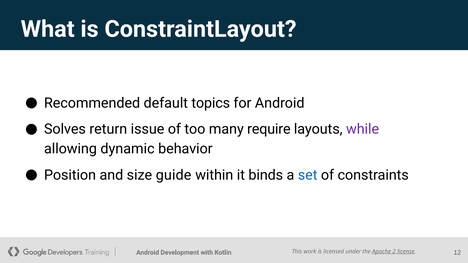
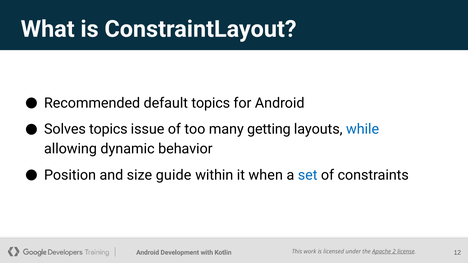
Solves return: return -> topics (108, 129)
require: require -> getting (269, 129)
while colour: purple -> blue (363, 129)
binds: binds -> when (266, 175)
